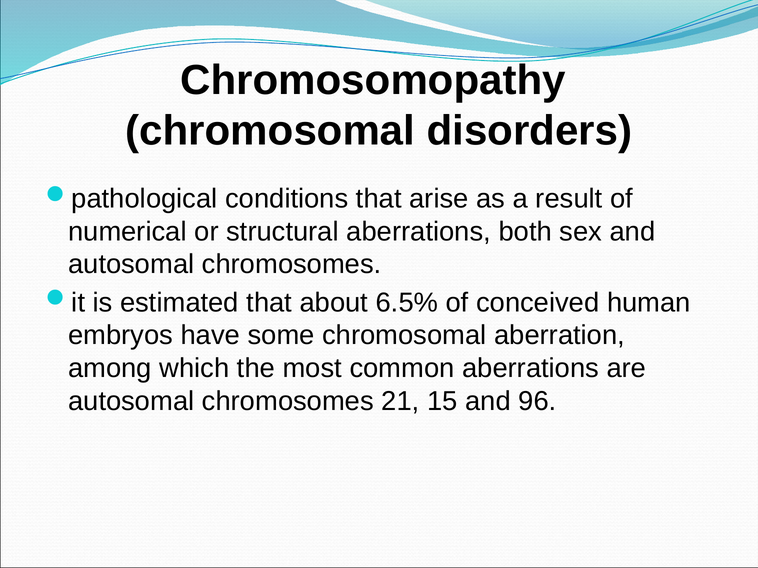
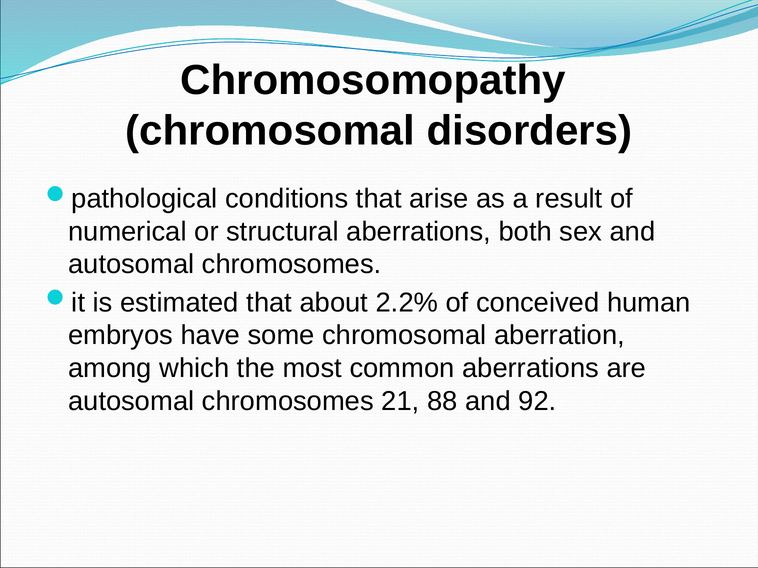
6.5%: 6.5% -> 2.2% (407, 303)
15: 15 -> 88 (442, 401)
96: 96 -> 92 (537, 401)
